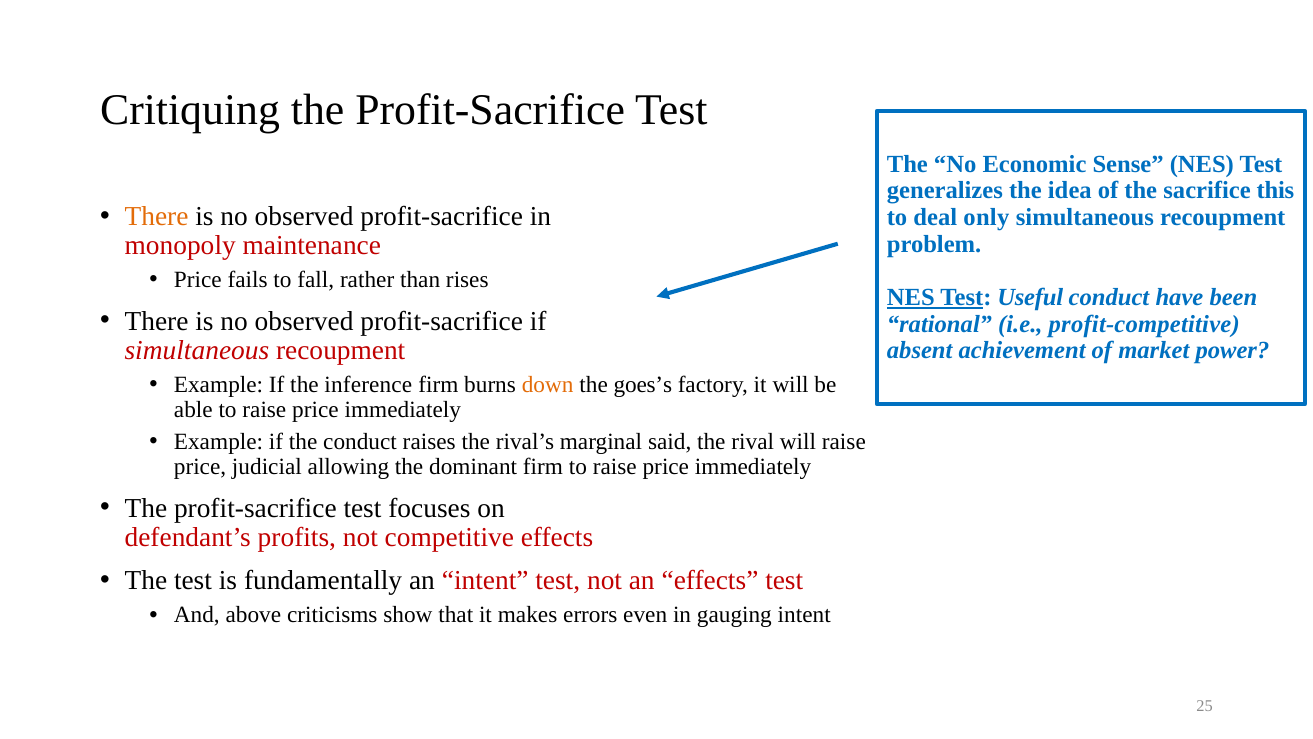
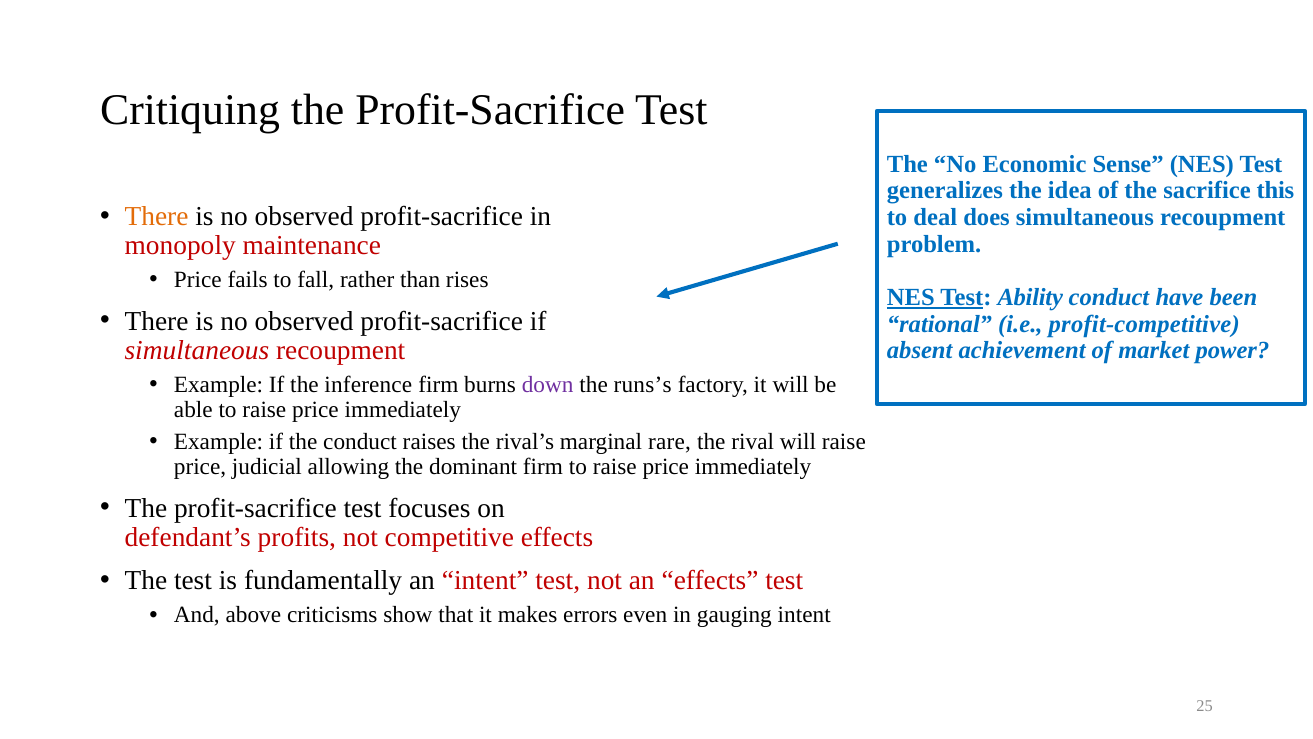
only: only -> does (987, 217)
Useful: Useful -> Ability (1030, 297)
down colour: orange -> purple (548, 385)
goes’s: goes’s -> runs’s (643, 385)
said: said -> rare (670, 442)
